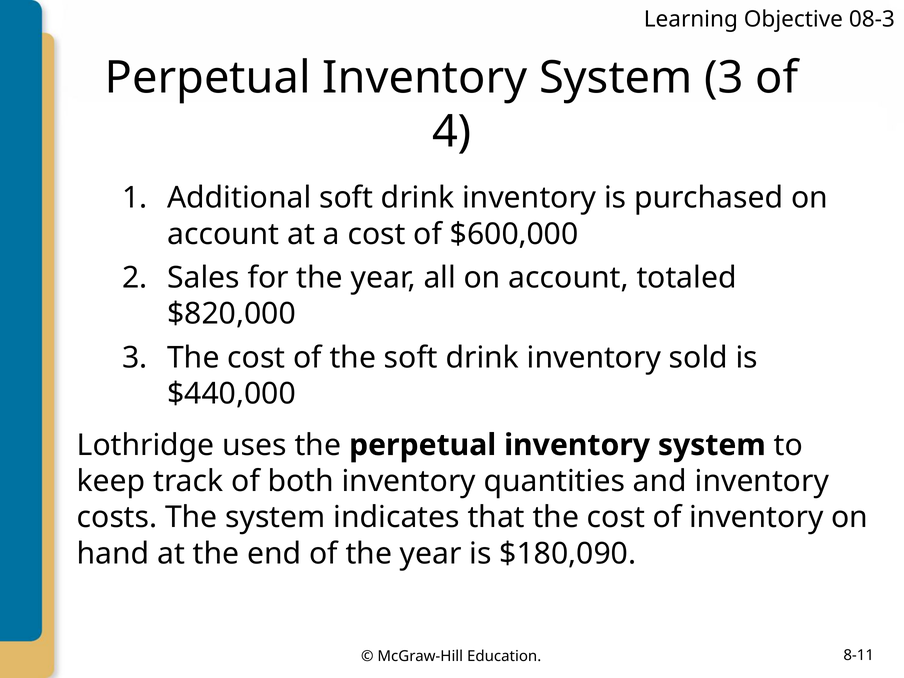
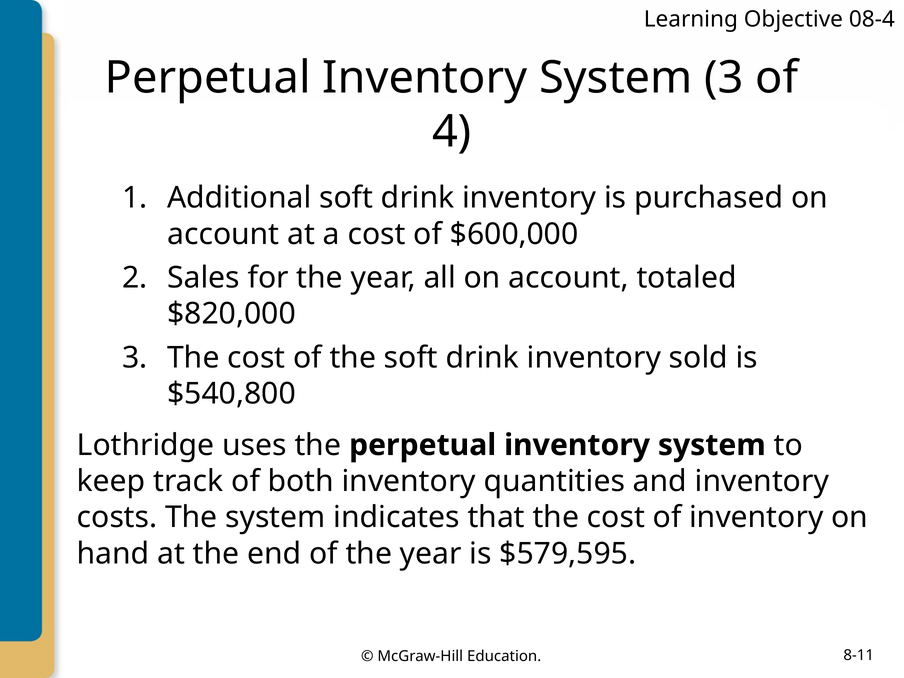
08-3: 08-3 -> 08-4 (872, 19)
$440,000: $440,000 -> $540,800 (232, 394)
$180,090: $180,090 -> $579,595 (568, 554)
